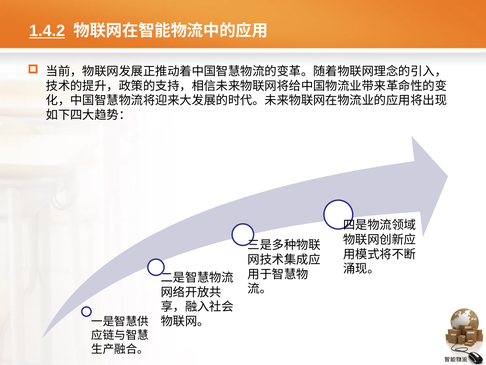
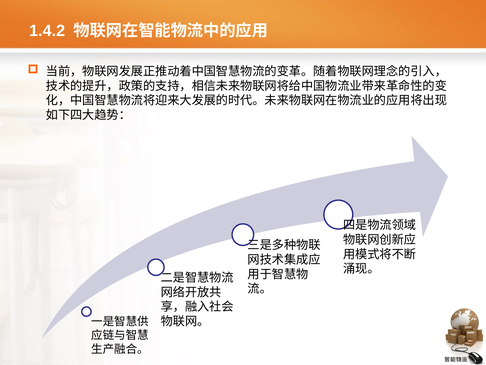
1.4.2 underline: present -> none (47, 31)
